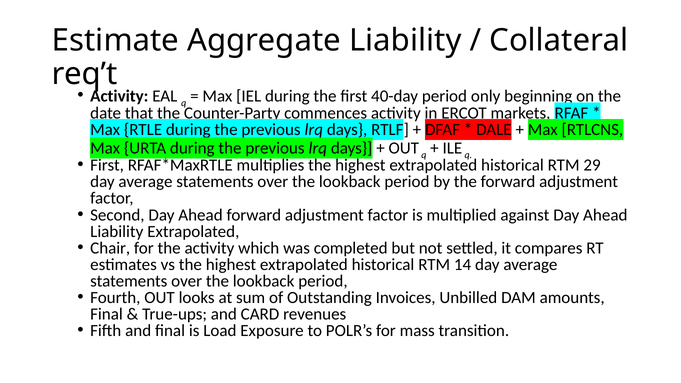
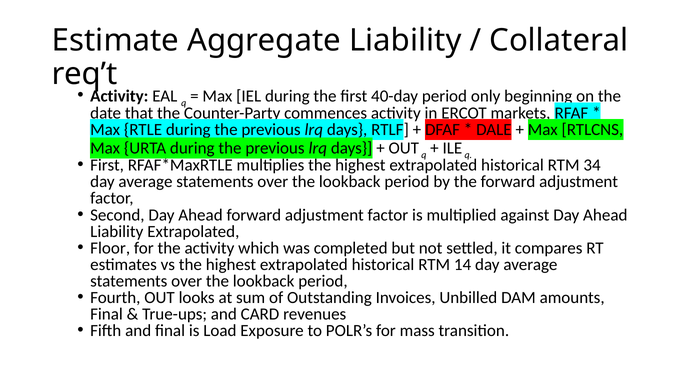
29: 29 -> 34 (592, 165)
Chair: Chair -> Floor (110, 248)
